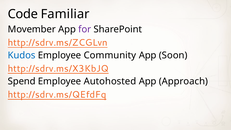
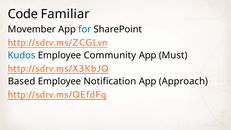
for colour: purple -> blue (85, 29)
Soon: Soon -> Must (173, 55)
Spend: Spend -> Based (22, 81)
Autohosted: Autohosted -> Notification (110, 81)
